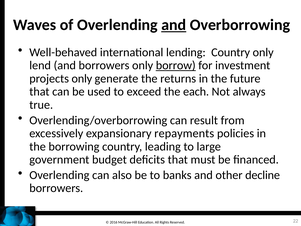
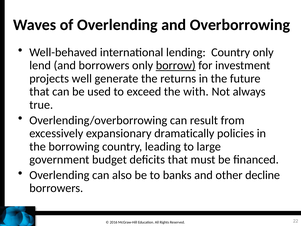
and underline: present -> none (174, 25)
projects only: only -> well (82, 78)
each: each -> with (196, 92)
repayments: repayments -> dramatically (184, 133)
